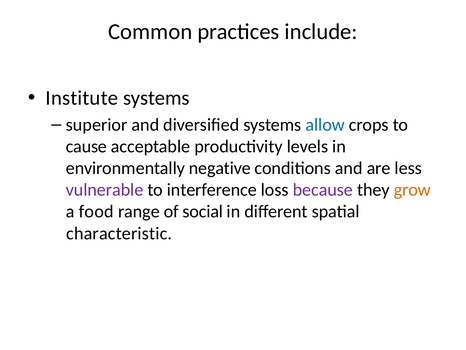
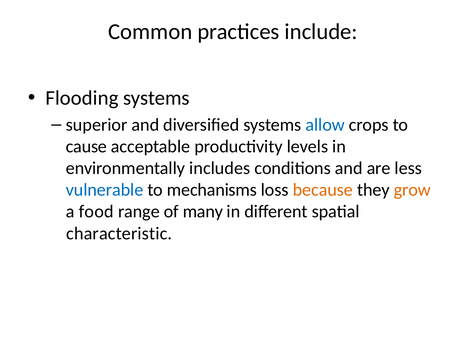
Institute: Institute -> Flooding (82, 98)
negative: negative -> includes (220, 168)
vulnerable colour: purple -> blue (105, 190)
interference: interference -> mechanisms (212, 190)
because colour: purple -> orange (323, 190)
social: social -> many (203, 211)
